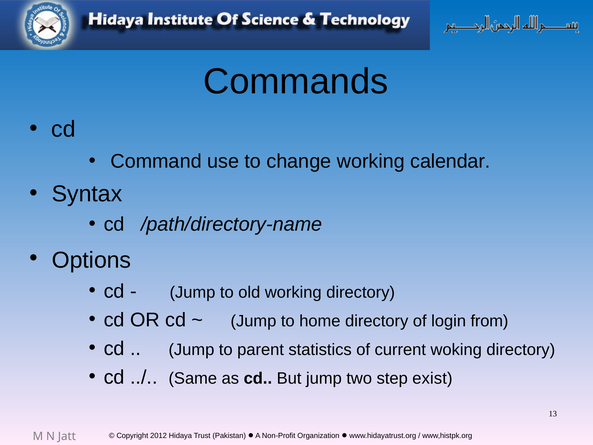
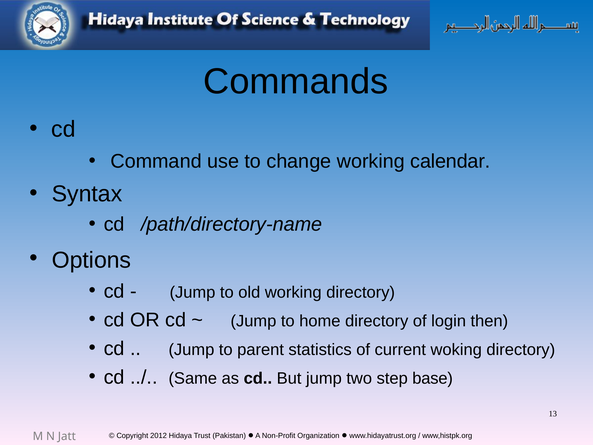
from: from -> then (489, 321)
exist: exist -> base (433, 378)
